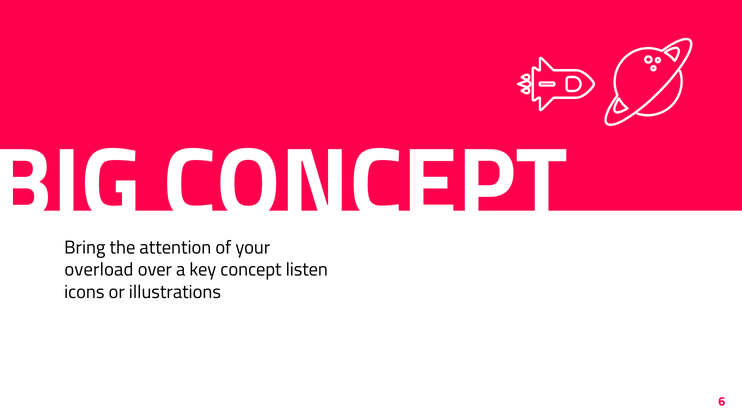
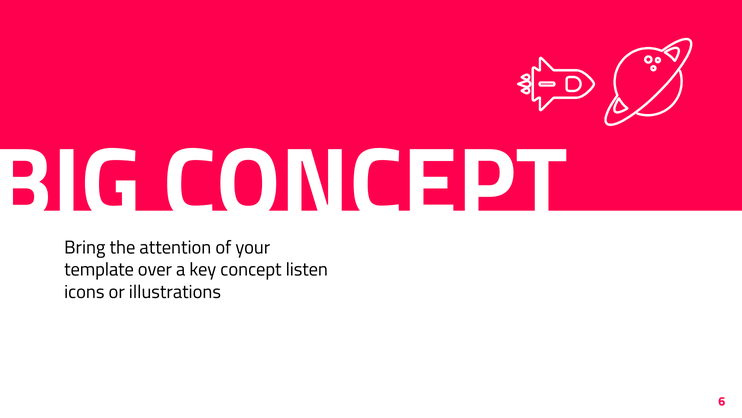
overload: overload -> template (99, 269)
